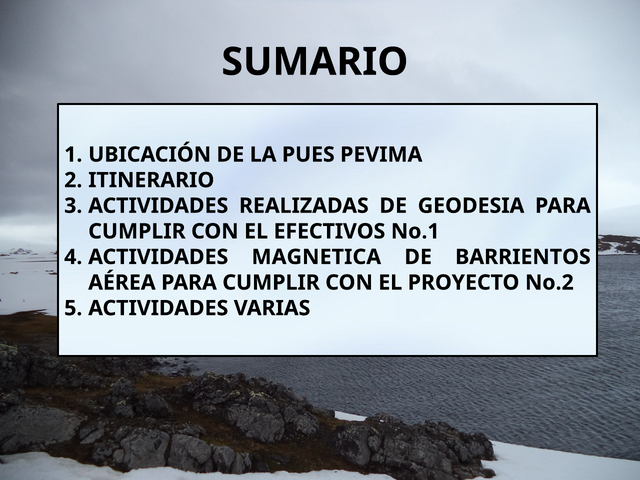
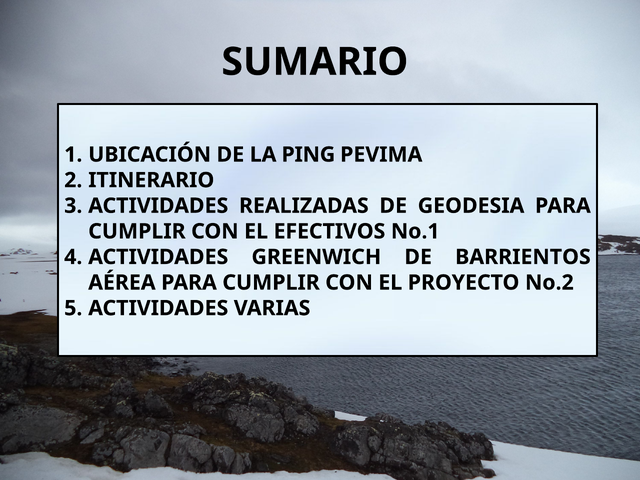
PUES: PUES -> PING (308, 155)
MAGNETICA: MAGNETICA -> GREENWICH (316, 257)
